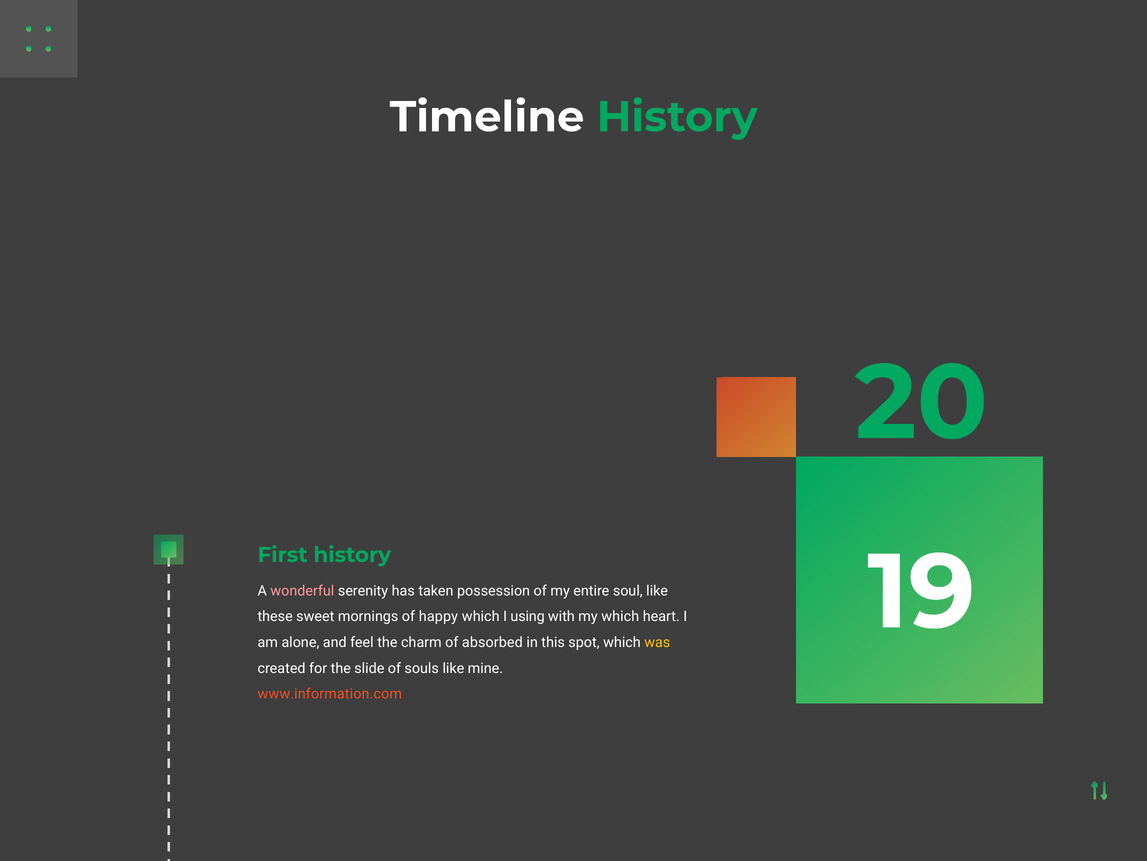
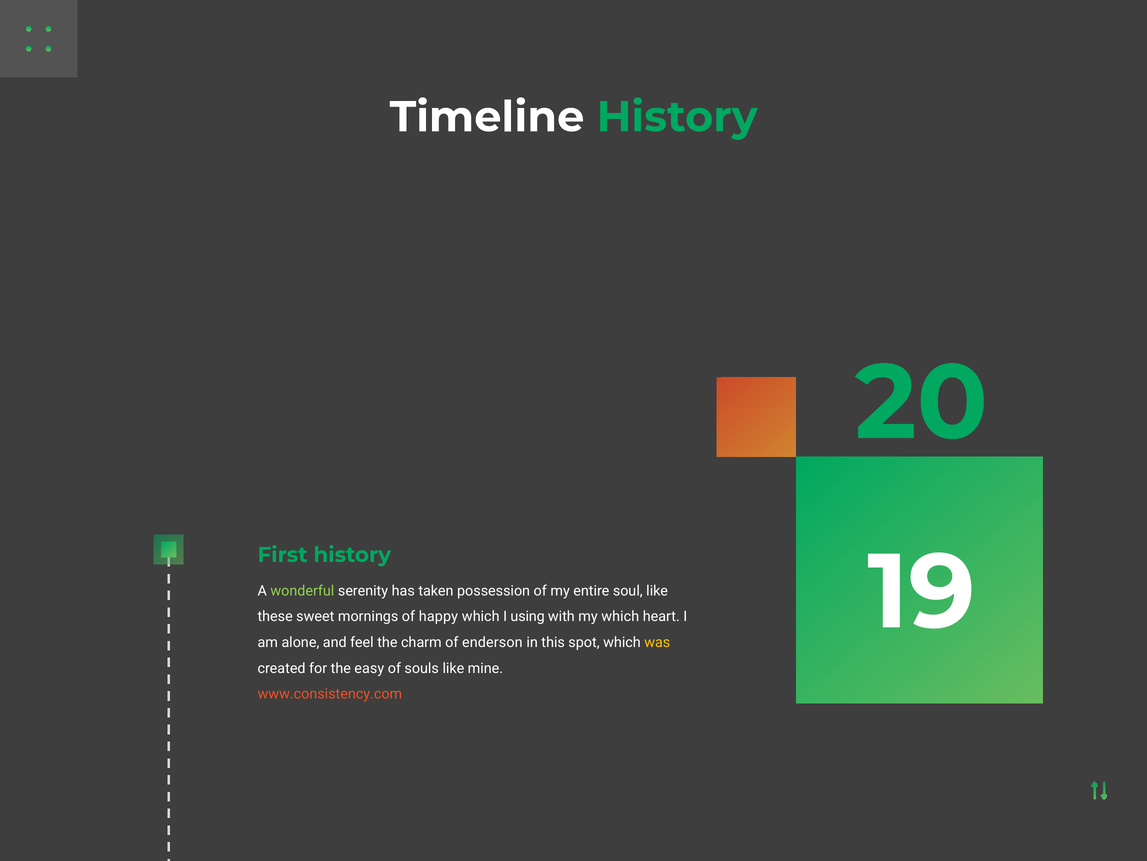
wonderful colour: pink -> light green (302, 590)
absorbed: absorbed -> enderson (492, 642)
slide: slide -> easy (369, 668)
www.information.com: www.information.com -> www.consistency.com (330, 693)
